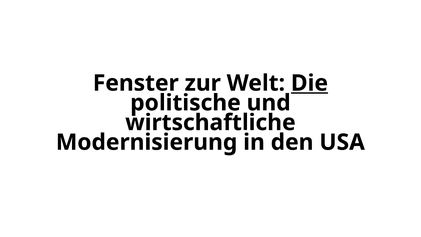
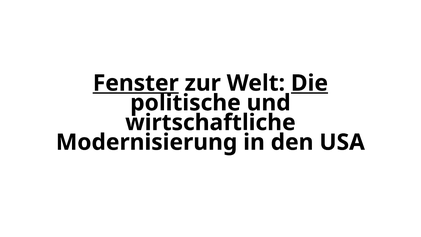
Fenster underline: none -> present (136, 83)
